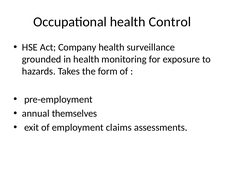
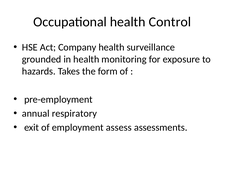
themselves: themselves -> respiratory (74, 113)
claims: claims -> assess (119, 127)
